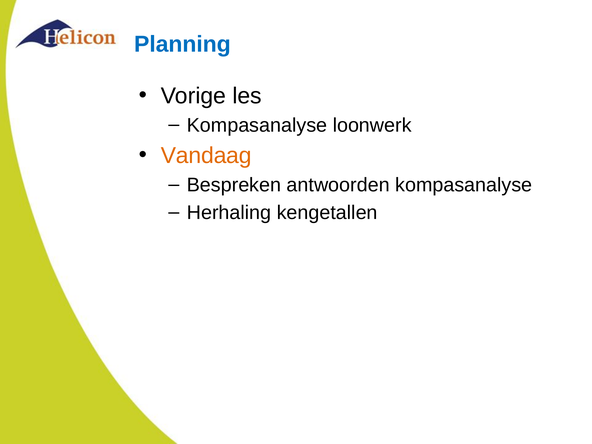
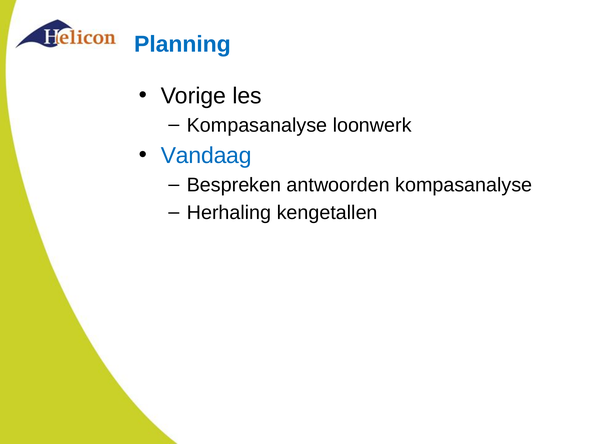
Vandaag colour: orange -> blue (206, 156)
